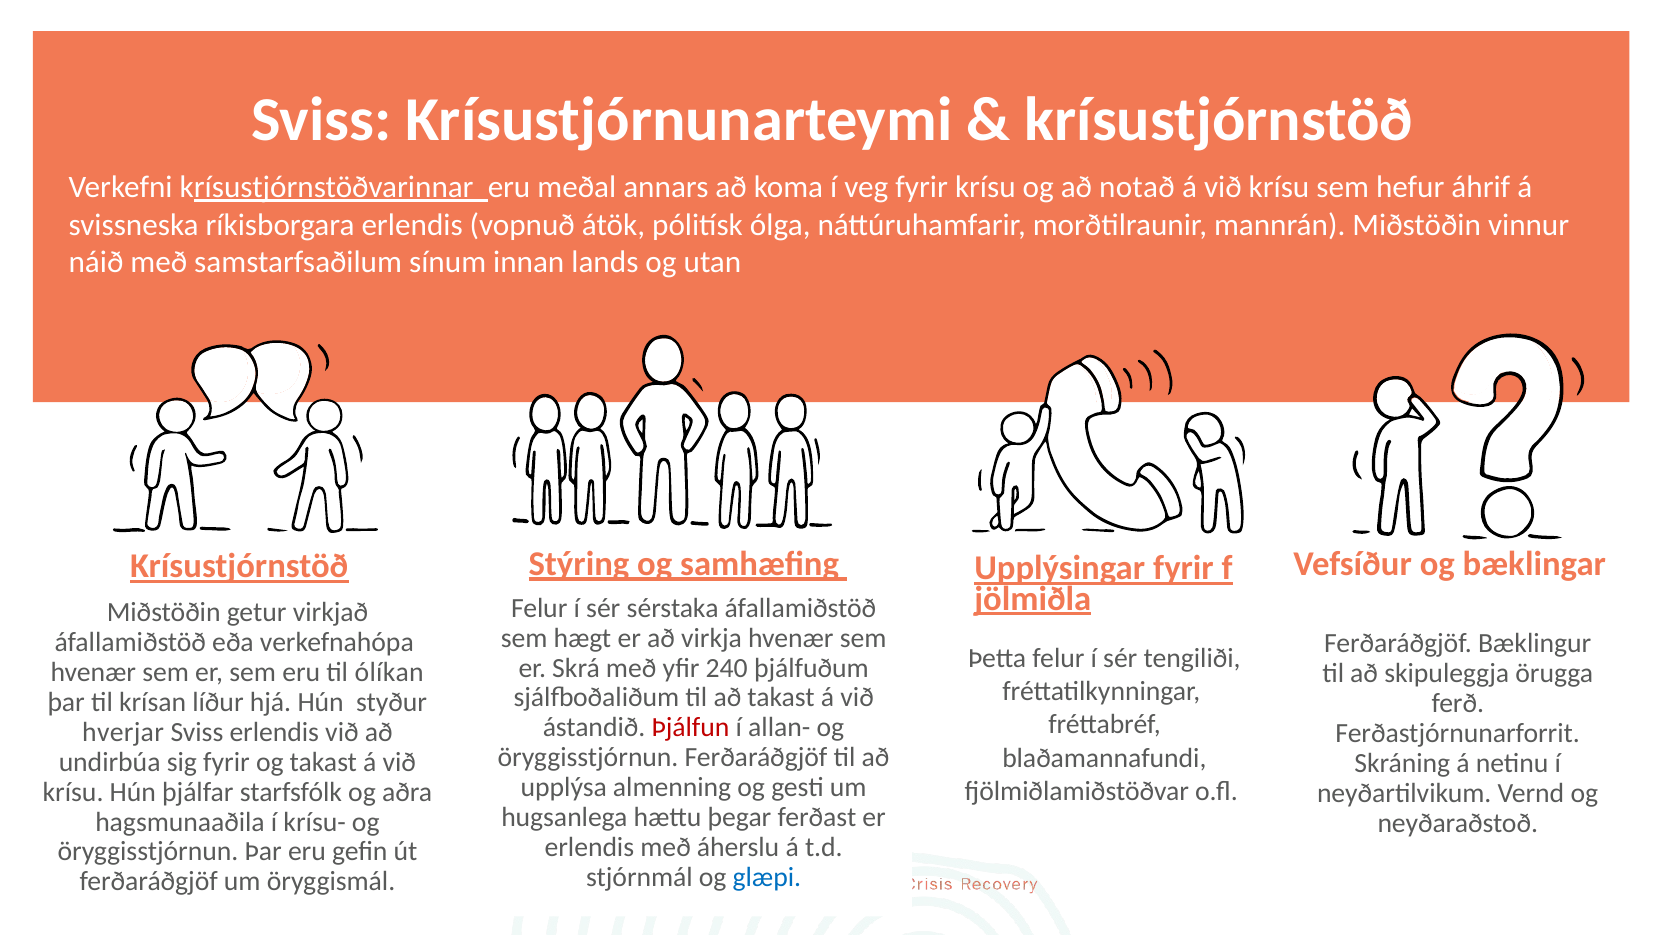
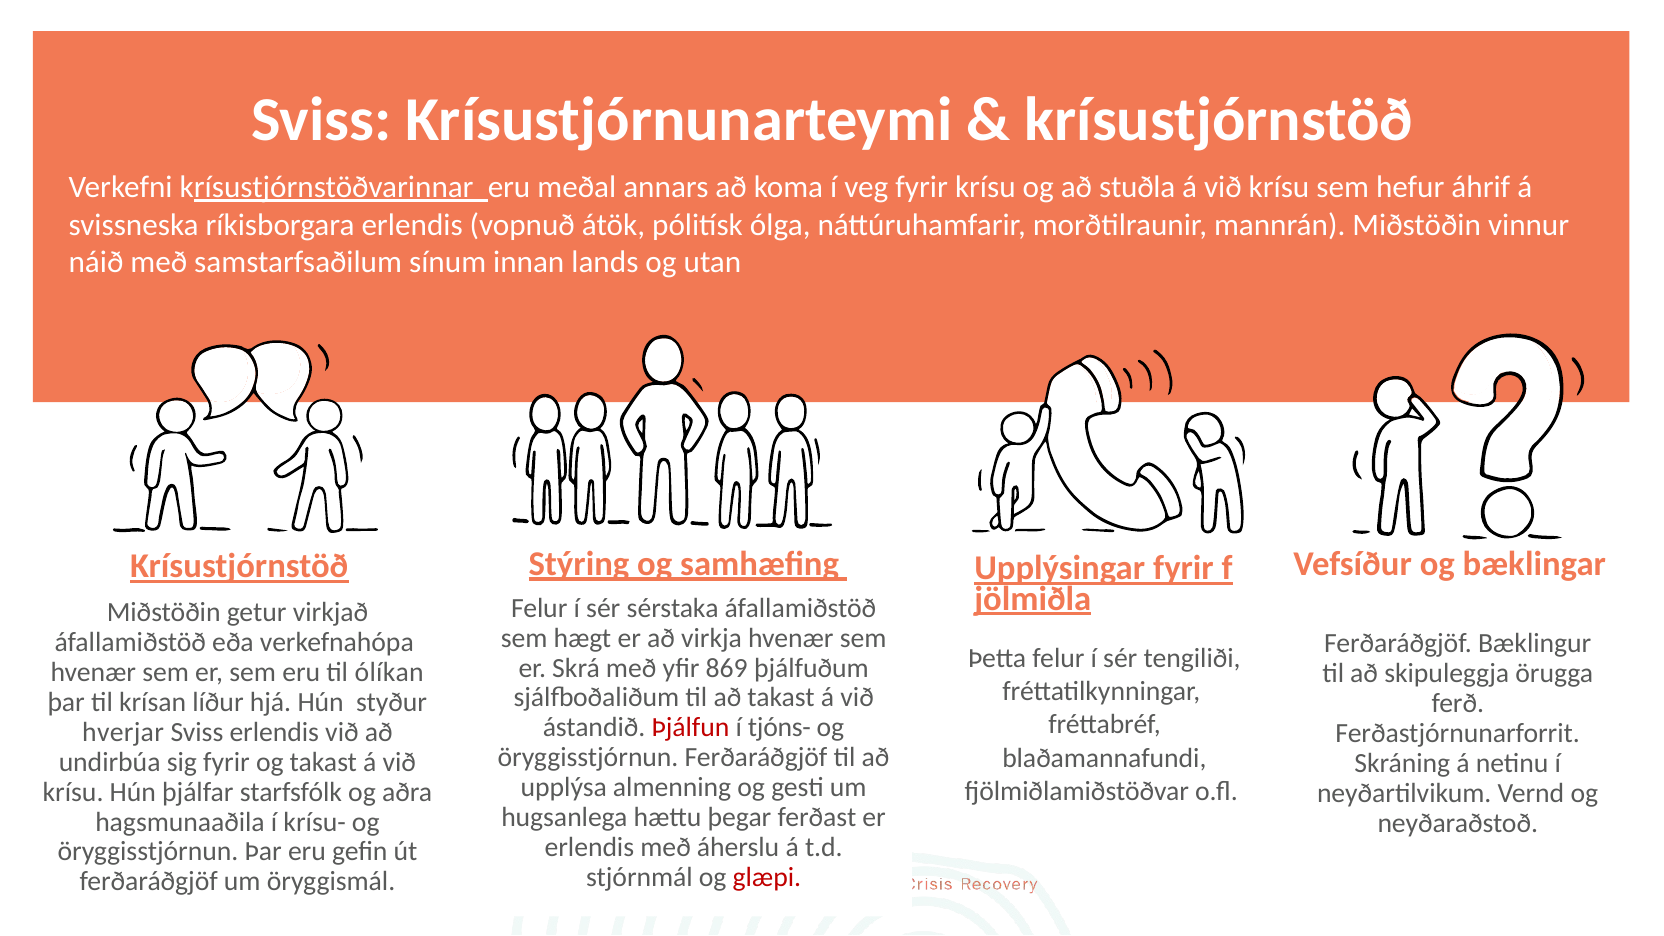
notað: notað -> stuðla (1137, 187)
240: 240 -> 869 (727, 668)
allan-: allan- -> tjóns- (779, 728)
glæpi colour: blue -> red (767, 877)
